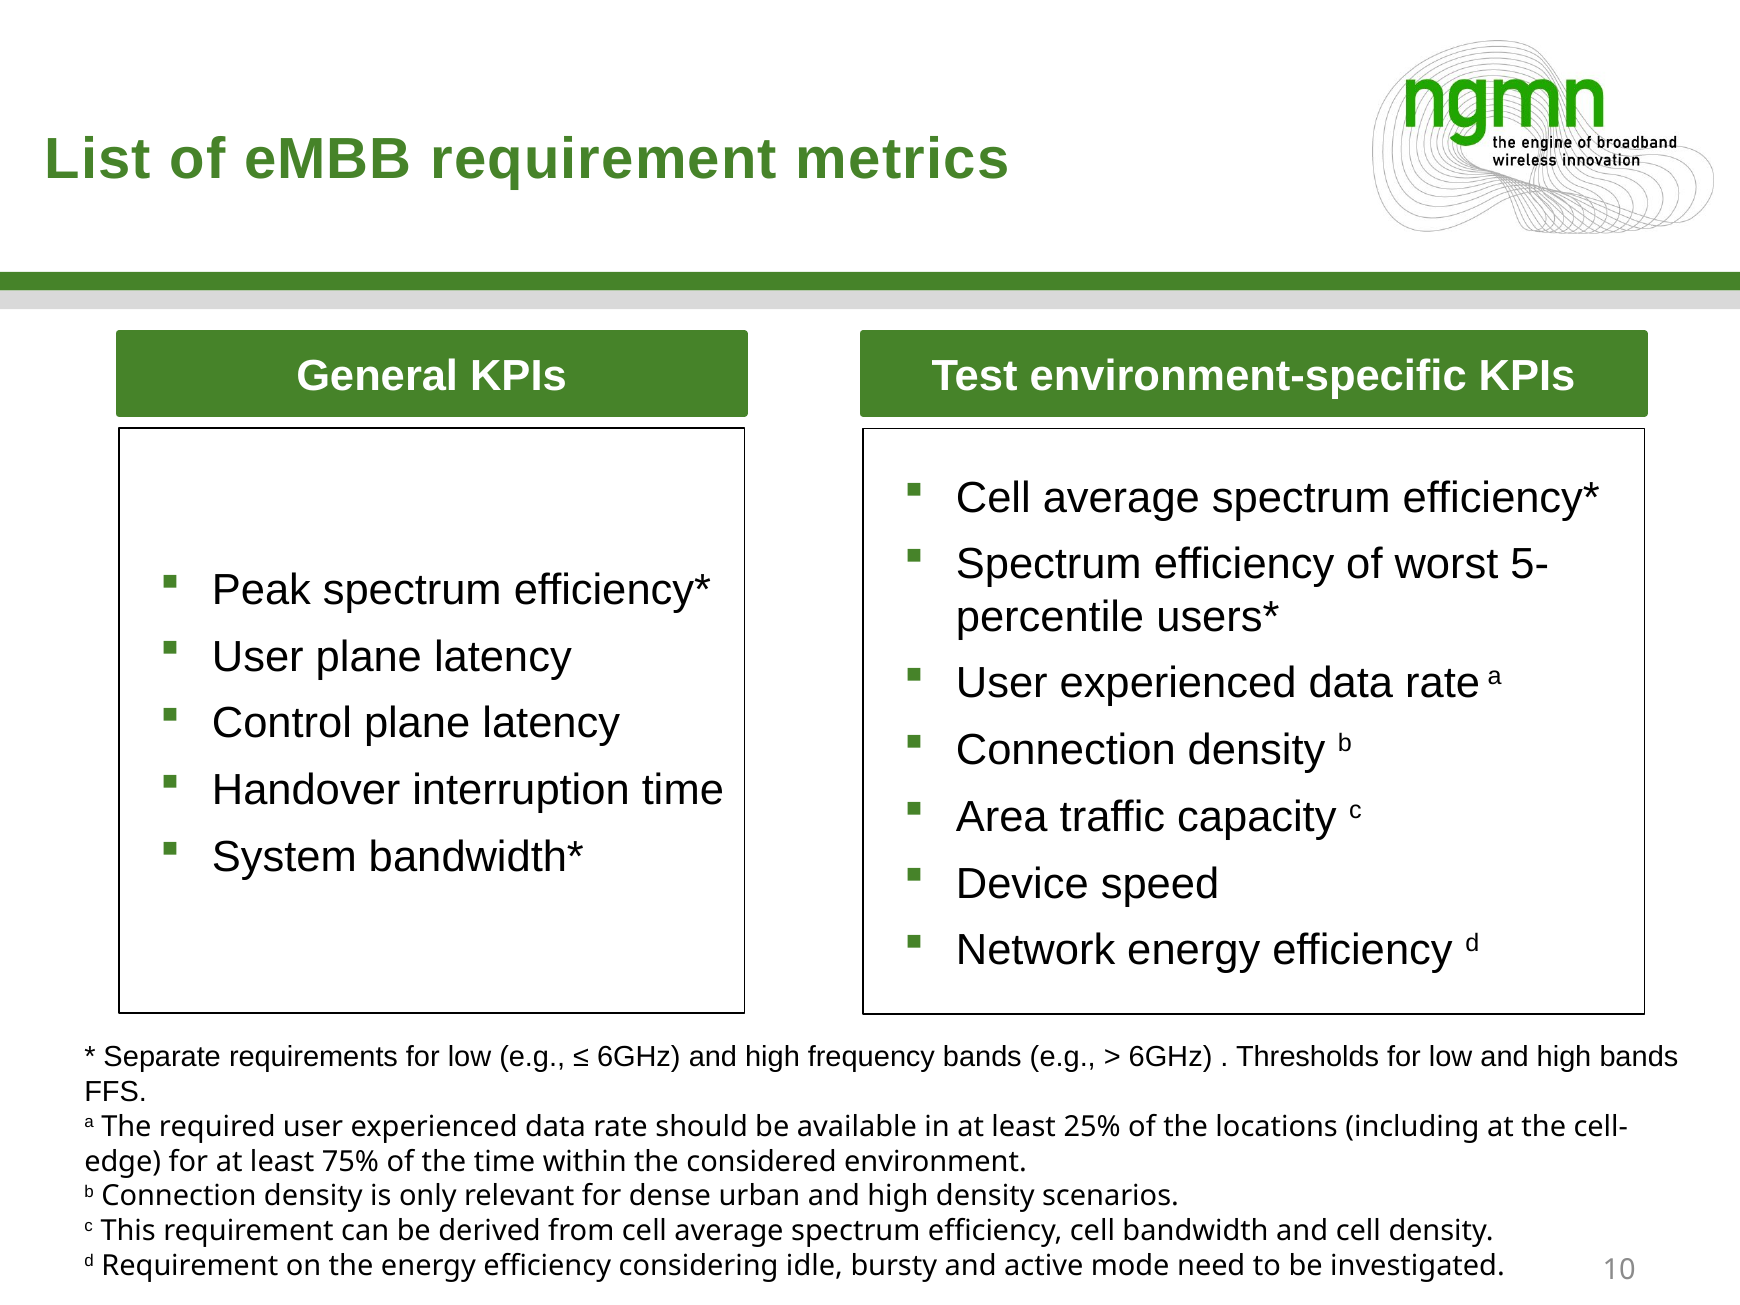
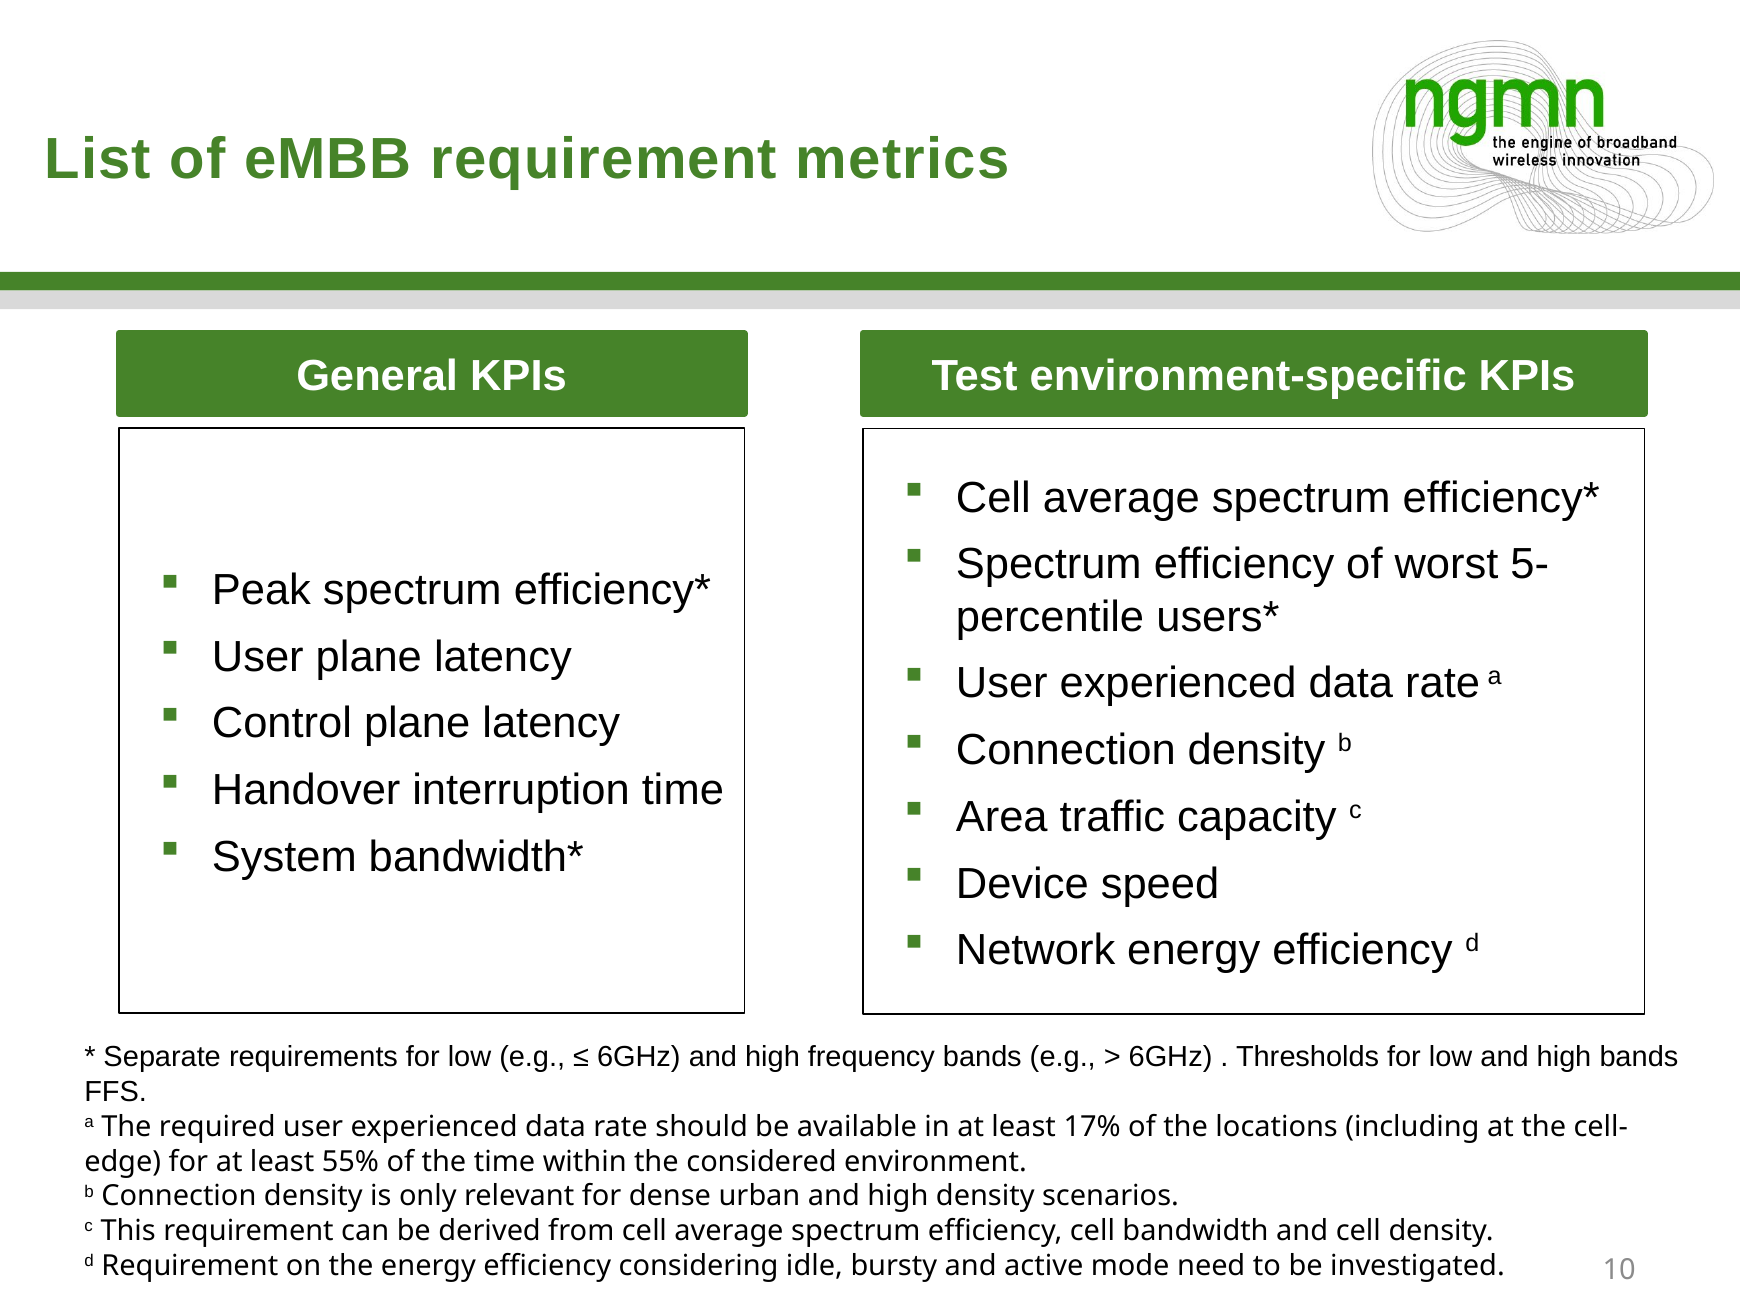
25%: 25% -> 17% (1092, 1127)
75%: 75% -> 55% (350, 1162)
